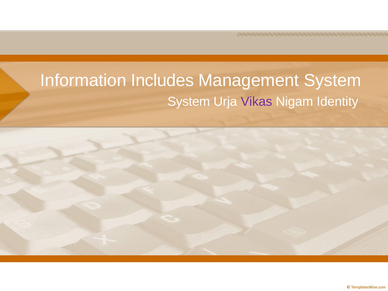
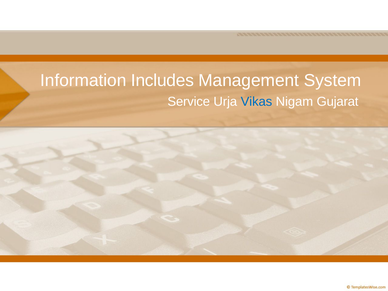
System: System -> Service (189, 102)
Vikas colour: purple -> blue (256, 102)
Identity: Identity -> Gujarat (338, 102)
